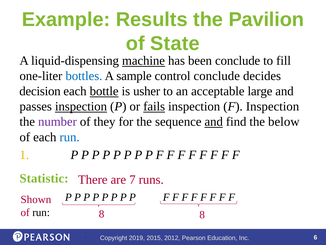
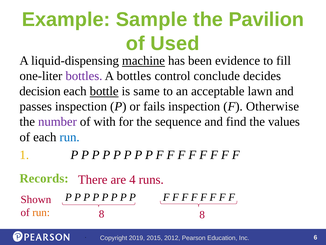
Results: Results -> Sample (152, 20)
State: State -> Used (175, 44)
been conclude: conclude -> evidence (238, 61)
bottles colour: blue -> purple (84, 76)
A sample: sample -> bottles (134, 76)
usher: usher -> same (147, 91)
large: large -> lawn (260, 91)
inspection underline: present -> none (81, 106)
fails underline: present -> none (154, 106)
F Inspection: Inspection -> Otherwise (272, 106)
they: they -> with (105, 122)
and underline: present -> none (214, 122)
below: below -> values (284, 122)
Statistic: Statistic -> Records (44, 178)
7: 7 -> 4 (132, 179)
run colour: black -> orange (41, 212)
